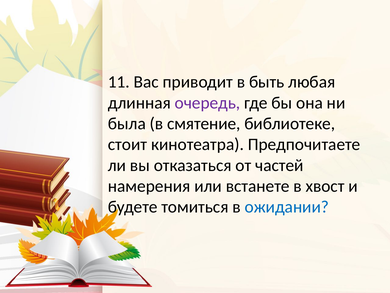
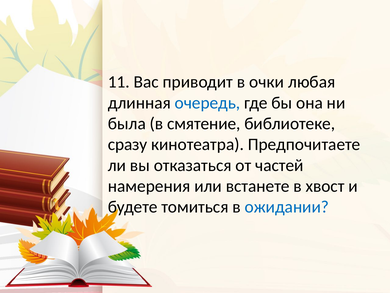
быть: быть -> очки (267, 82)
очередь colour: purple -> blue (208, 103)
стоит: стоит -> сразу (128, 144)
